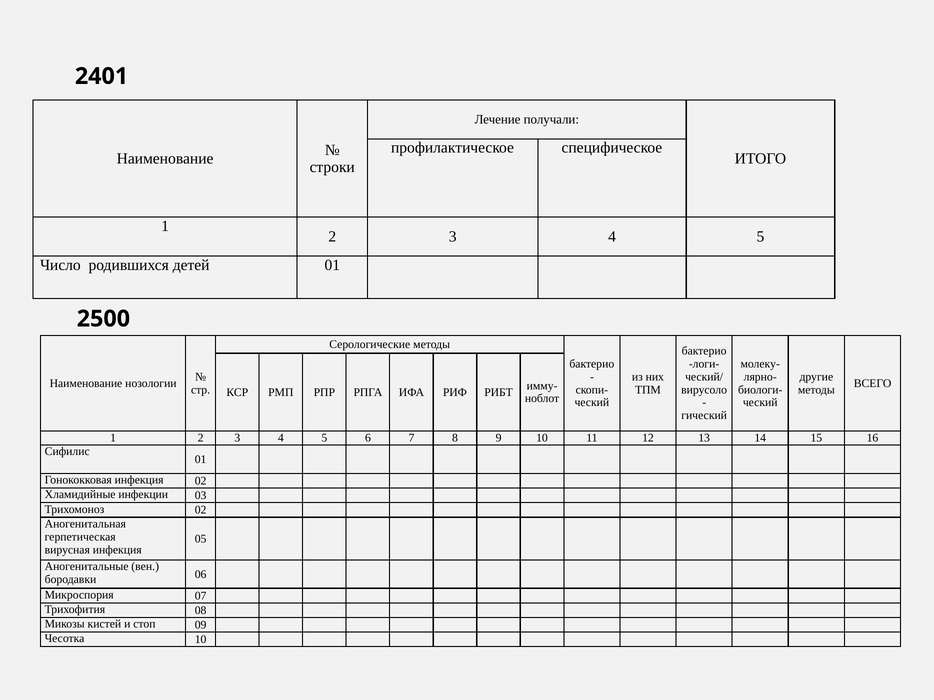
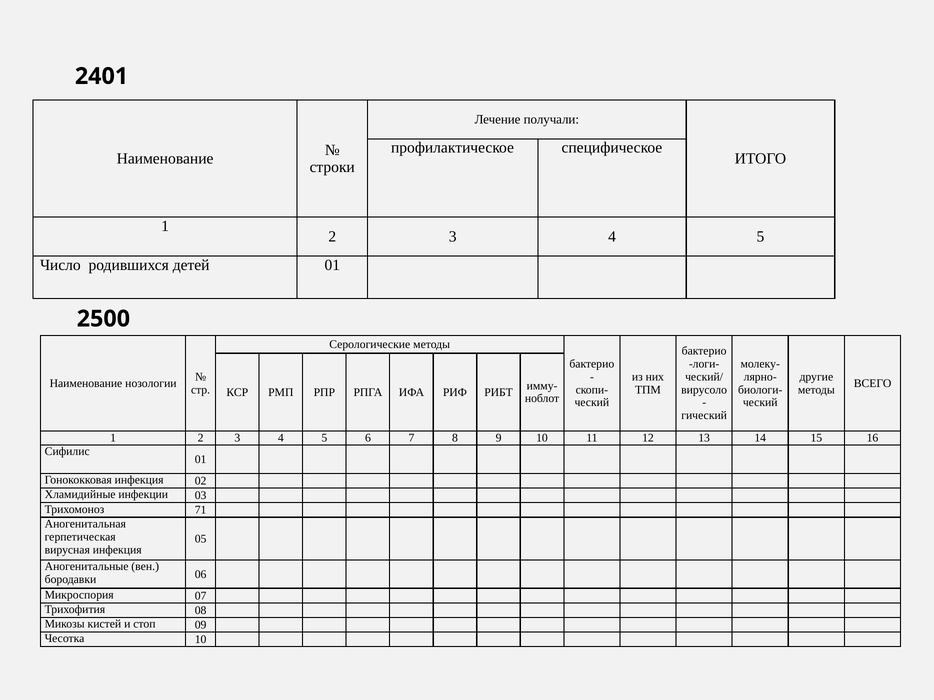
Трихомоноз 02: 02 -> 71 (201, 510)
